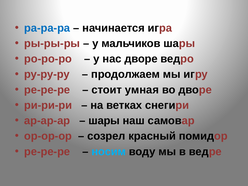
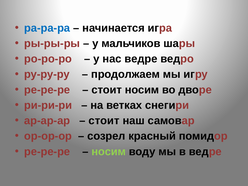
нас дворе: дворе -> ведре (141, 59)
стоит умная: умная -> носим (142, 90)
шары: шары -> стоит (104, 121)
носим colour: light blue -> light green (109, 152)
